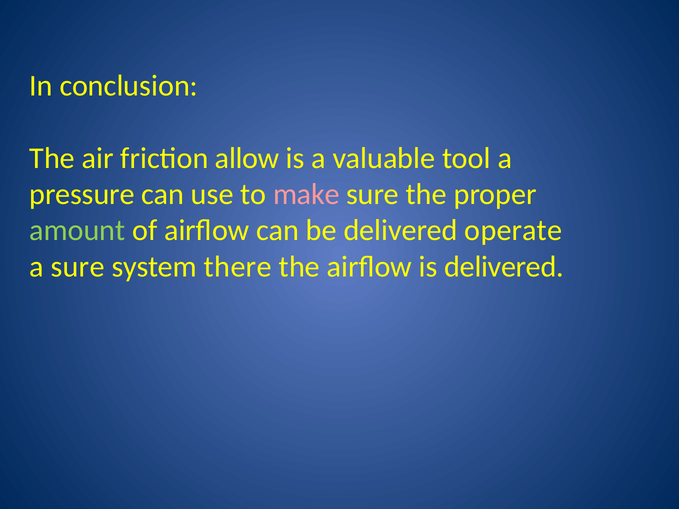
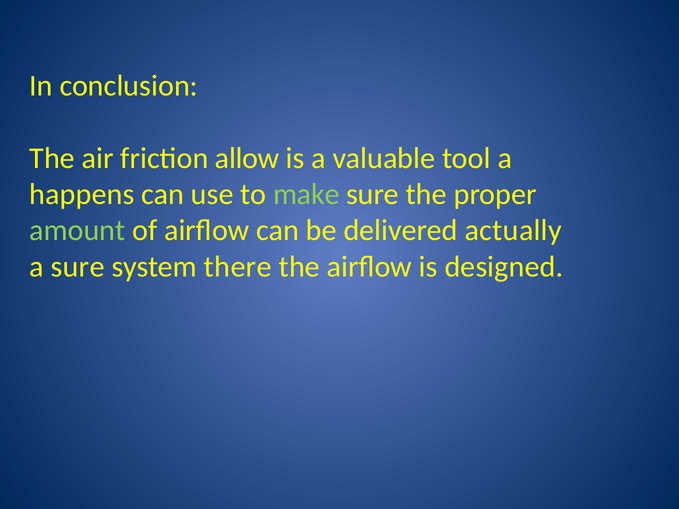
pressure: pressure -> happens (82, 194)
make colour: pink -> light green (306, 194)
operate: operate -> actually (513, 231)
is delivered: delivered -> designed (504, 267)
